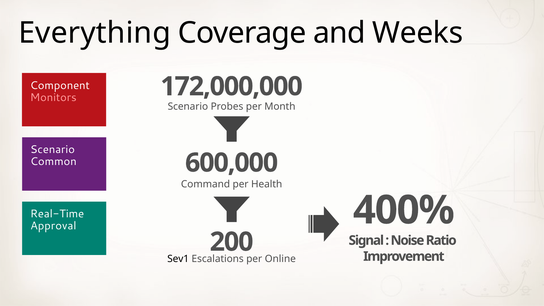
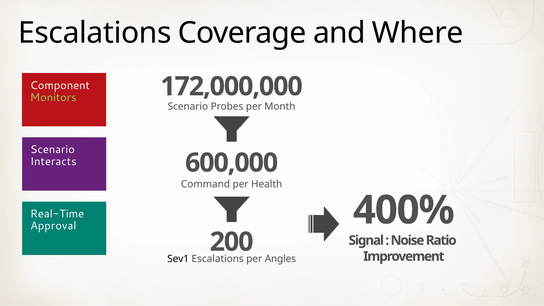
Everything: Everything -> Escalations (95, 33)
Weeks: Weeks -> Where (418, 33)
Monitors colour: pink -> light green (53, 97)
Common: Common -> Interacts (53, 162)
Online: Online -> Angles (280, 259)
